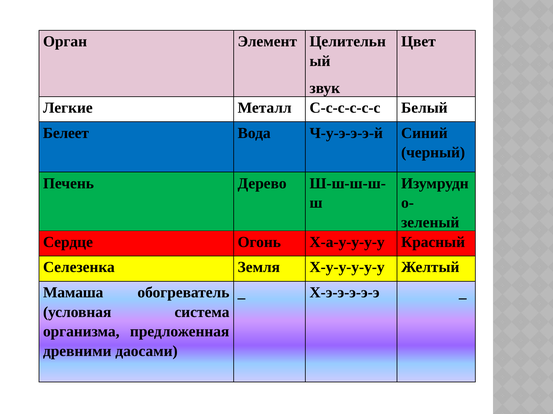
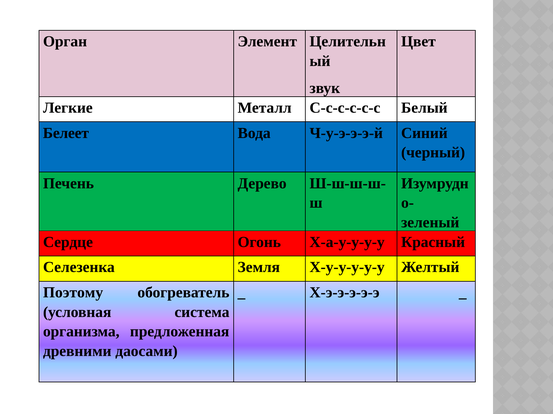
Мамаша: Мамаша -> Поэтому (73, 293)
